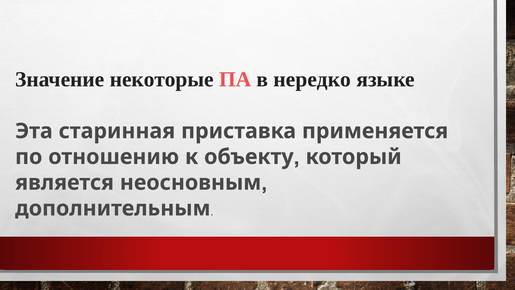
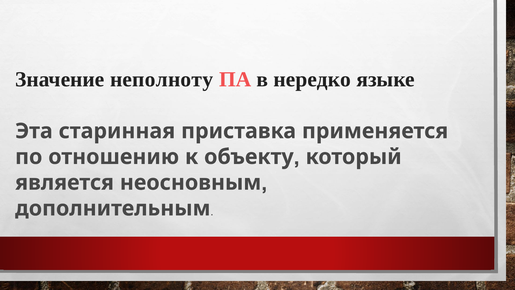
некоторые: некоторые -> неполноту (162, 79)
